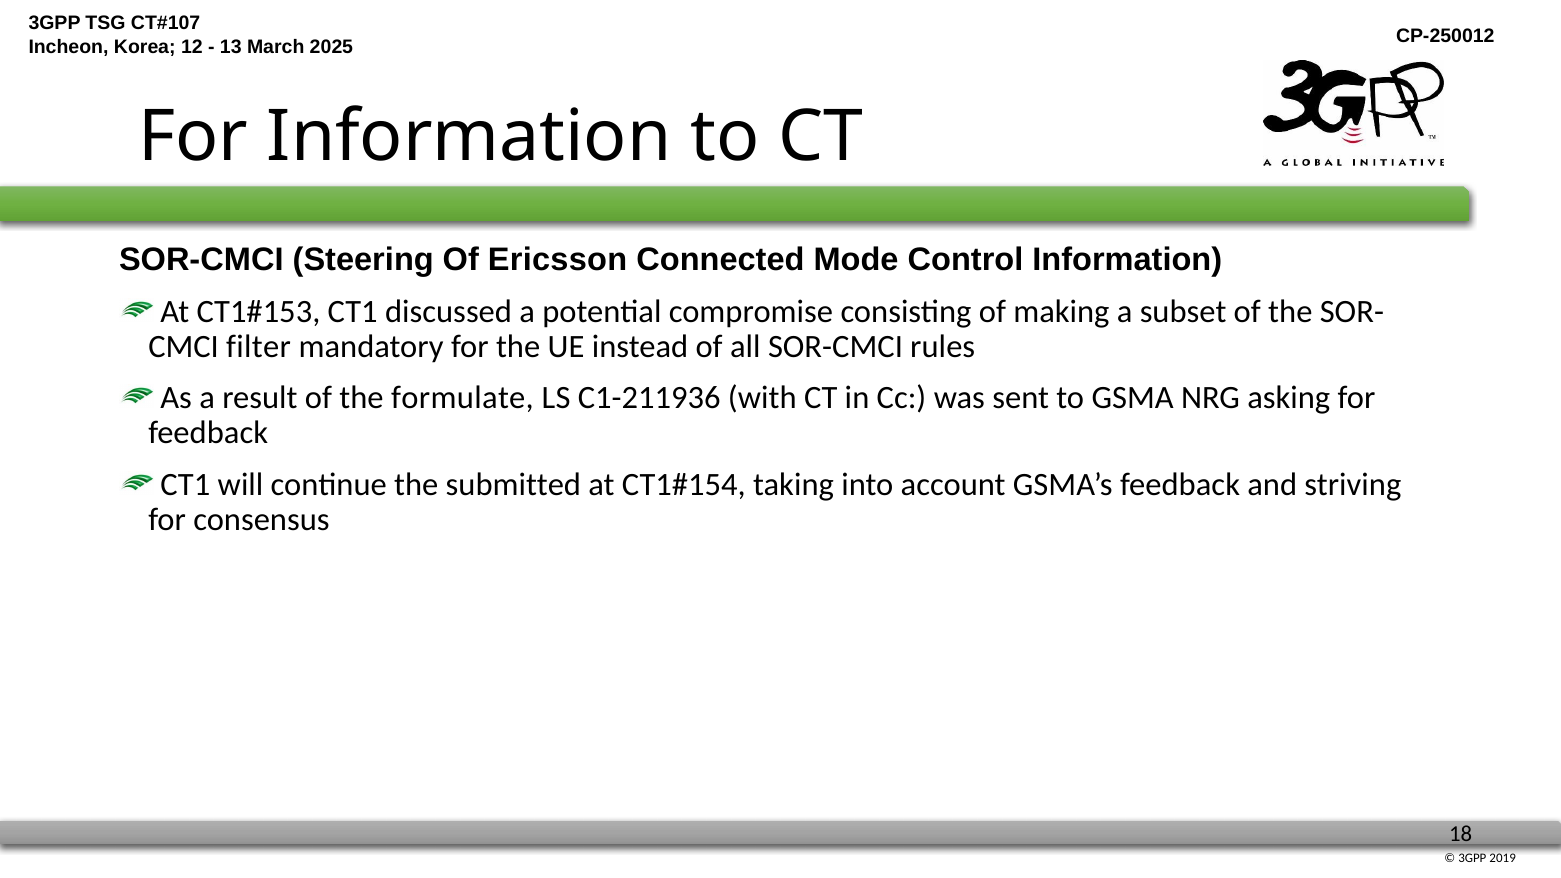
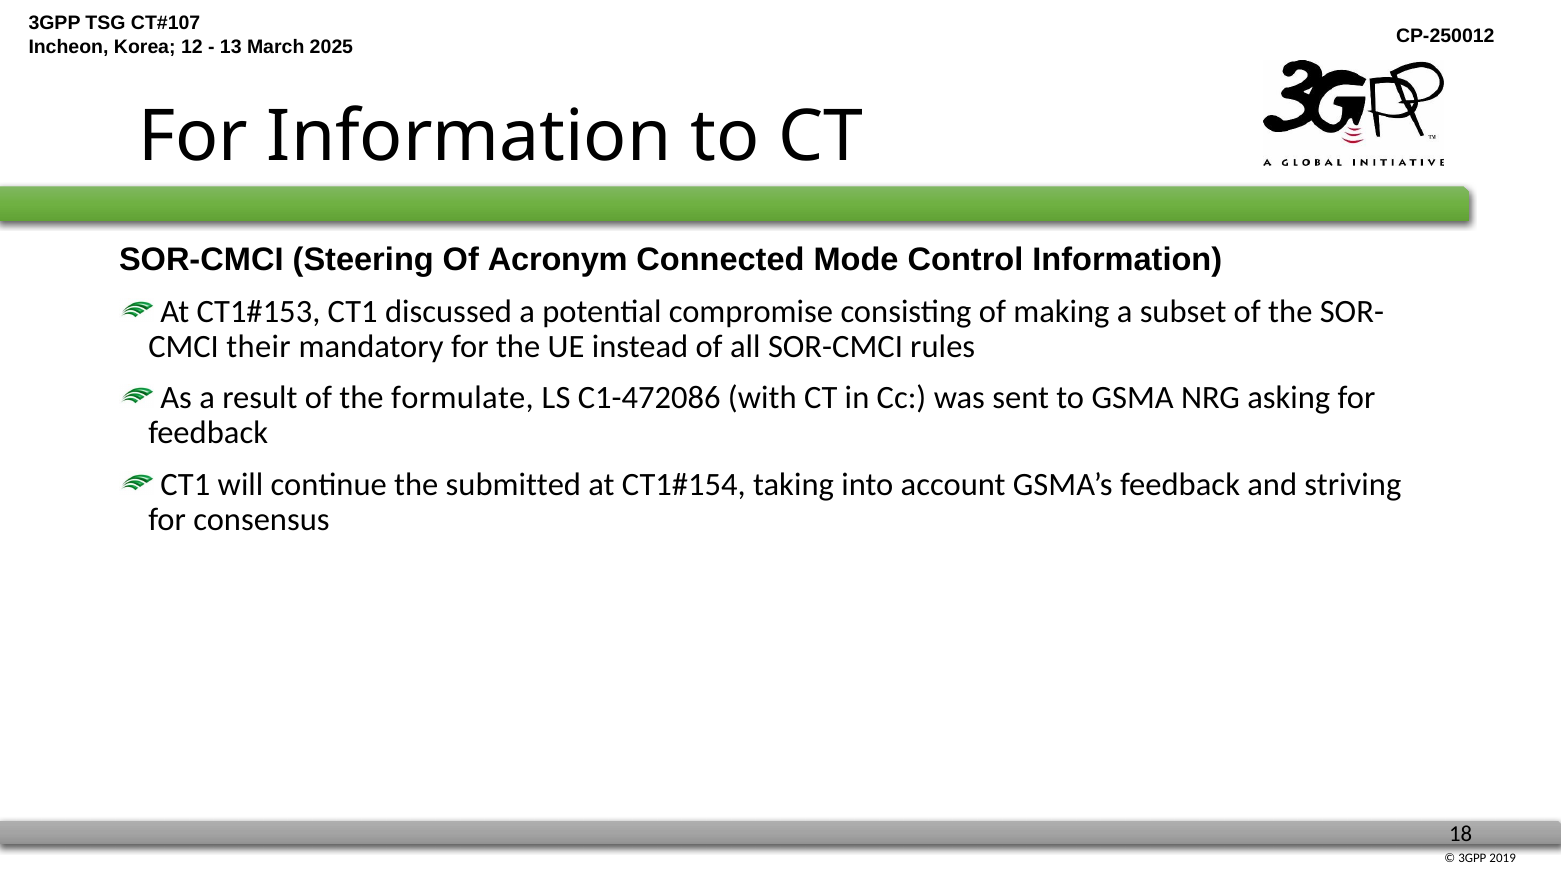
Ericsson: Ericsson -> Acronym (558, 260)
filter: filter -> their (259, 347)
C1-211936: C1-211936 -> C1-472086 (649, 398)
